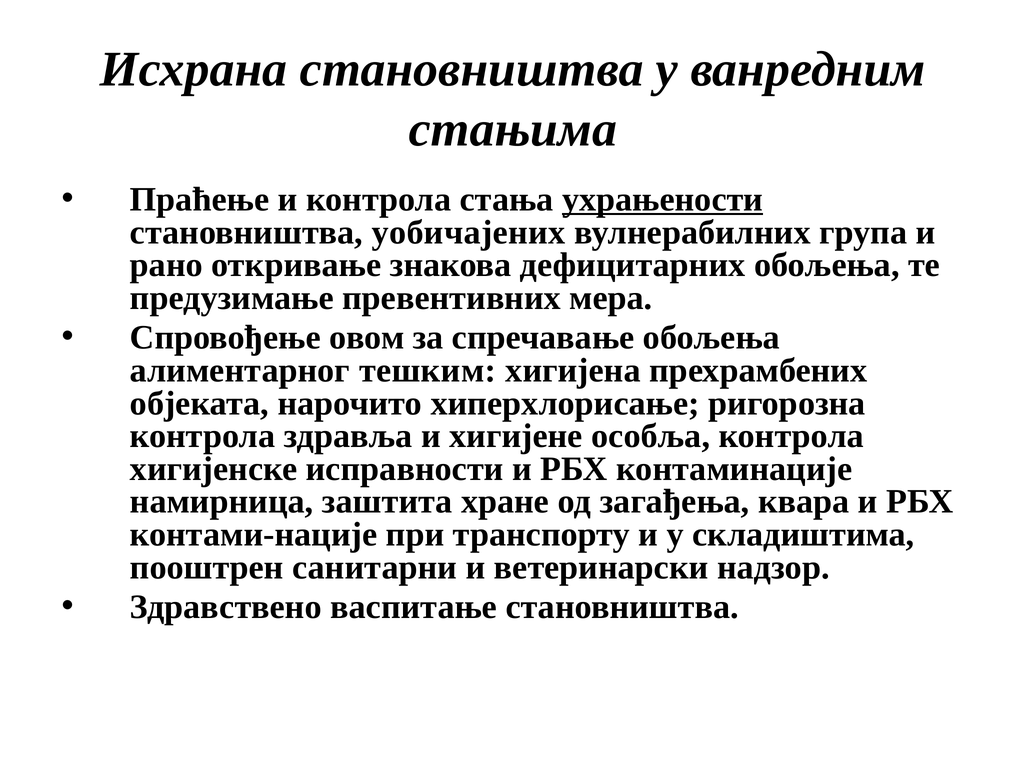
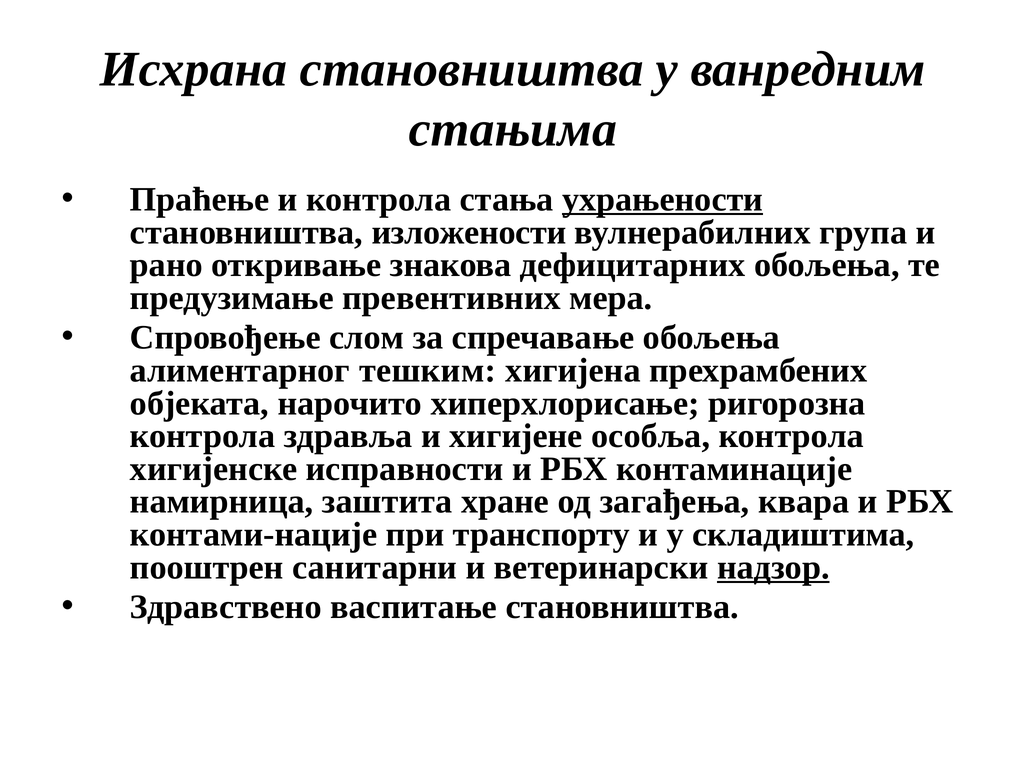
уобичајених: уобичајених -> изложености (469, 232)
овом: овом -> слом (367, 338)
надзор underline: none -> present (773, 568)
